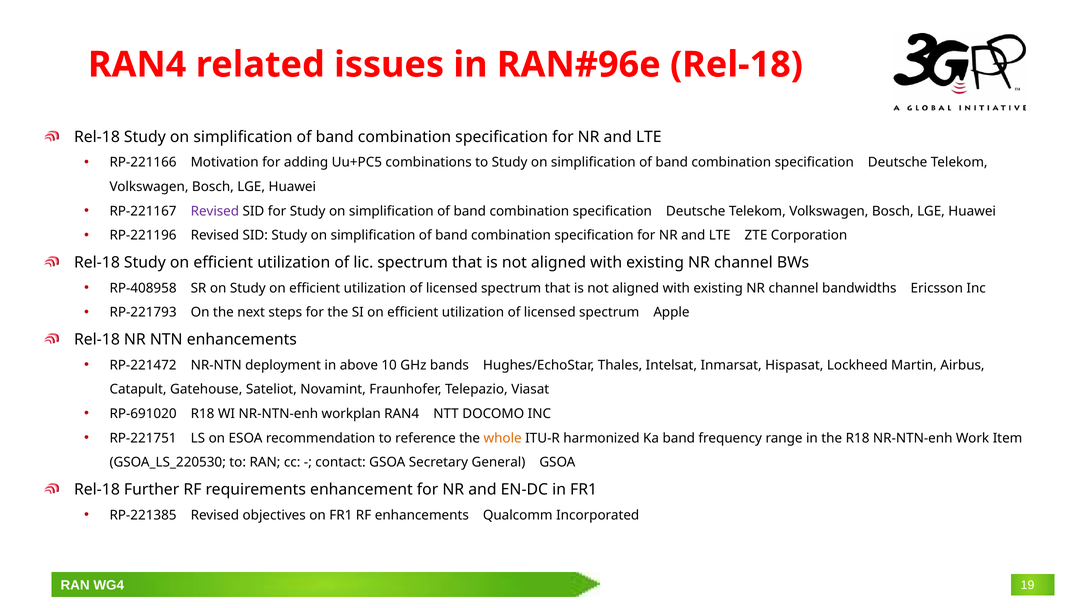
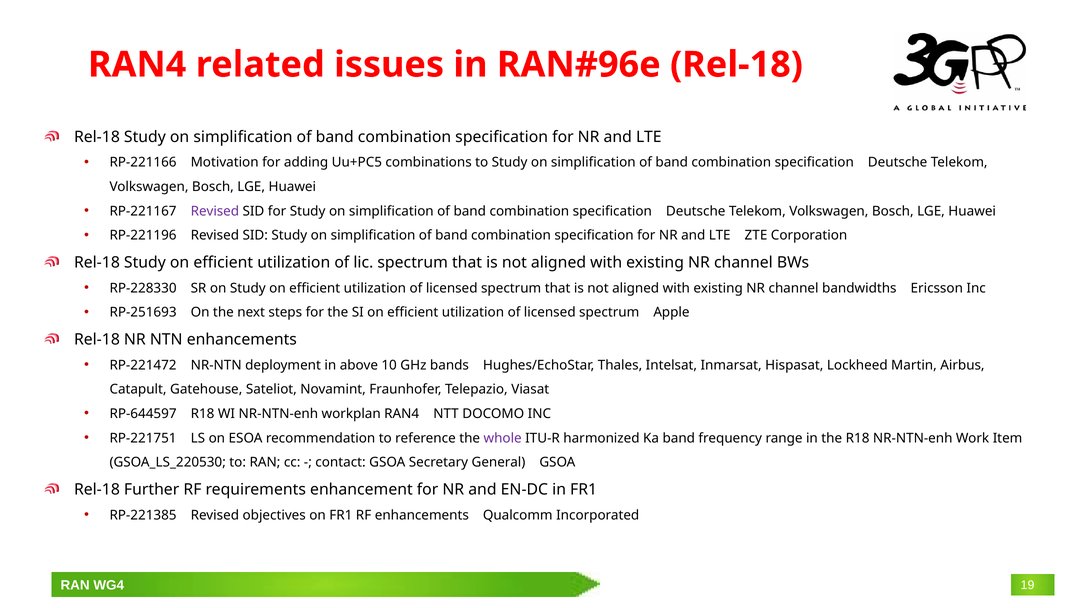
RP‑408958: RP‑408958 -> RP‑228330 (143, 288)
RP‑221793: RP‑221793 -> RP‑251693 (143, 312)
RP‑691020: RP‑691020 -> RP‑644597 (143, 413)
whole colour: orange -> purple (503, 438)
